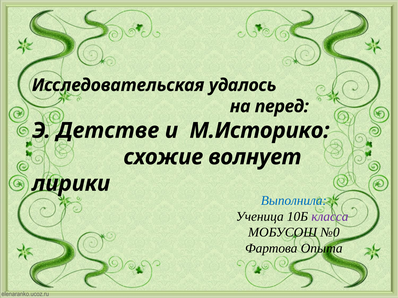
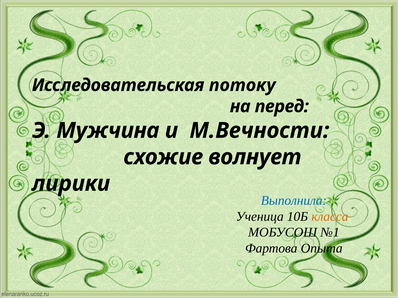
удалось: удалось -> потоку (242, 85)
Детстве: Детстве -> Мужчина (108, 131)
М.Историко: М.Историко -> М.Вечности (259, 131)
класса colour: purple -> orange (330, 217)
№0: №0 -> №1 (330, 233)
